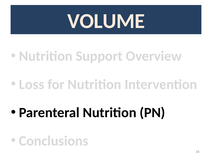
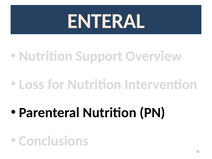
VOLUME: VOLUME -> ENTERAL (106, 21)
